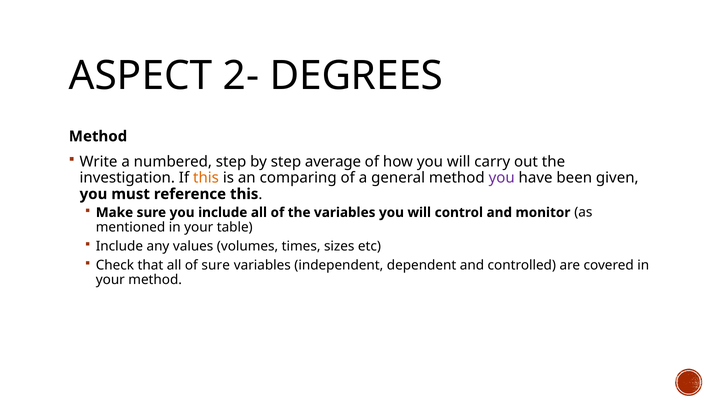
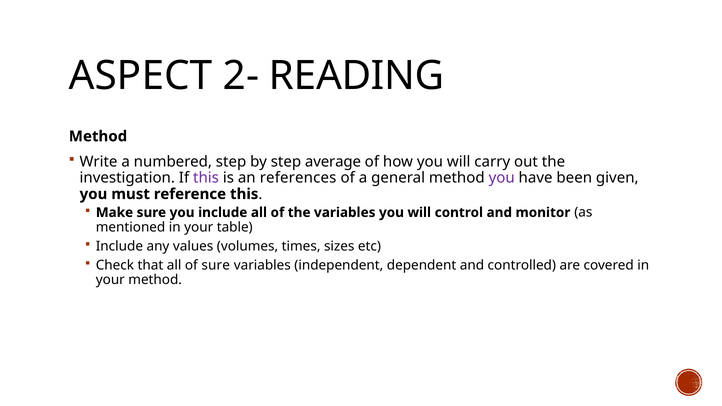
DEGREES: DEGREES -> READING (357, 76)
this colour: orange -> purple (206, 178)
comparing: comparing -> references (298, 178)
